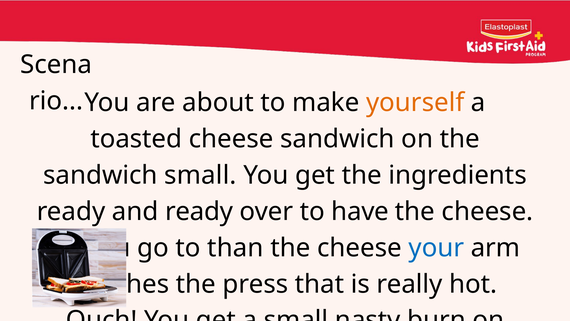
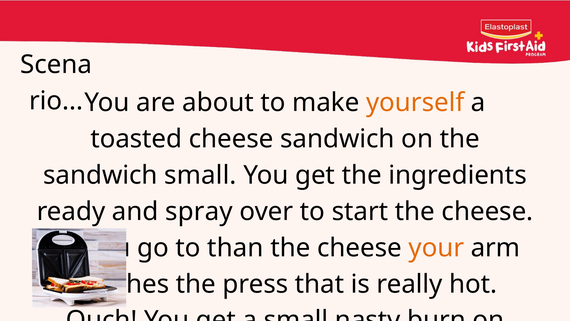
and ready: ready -> spray (199, 211)
have: have -> start (360, 211)
your colour: blue -> orange (436, 248)
